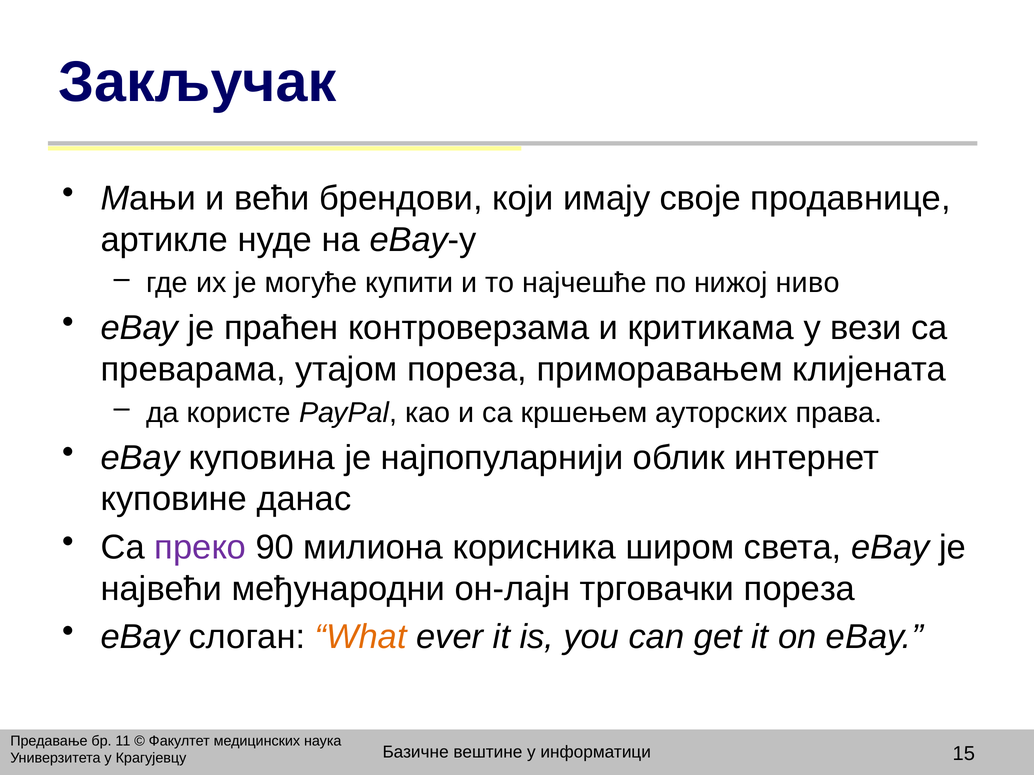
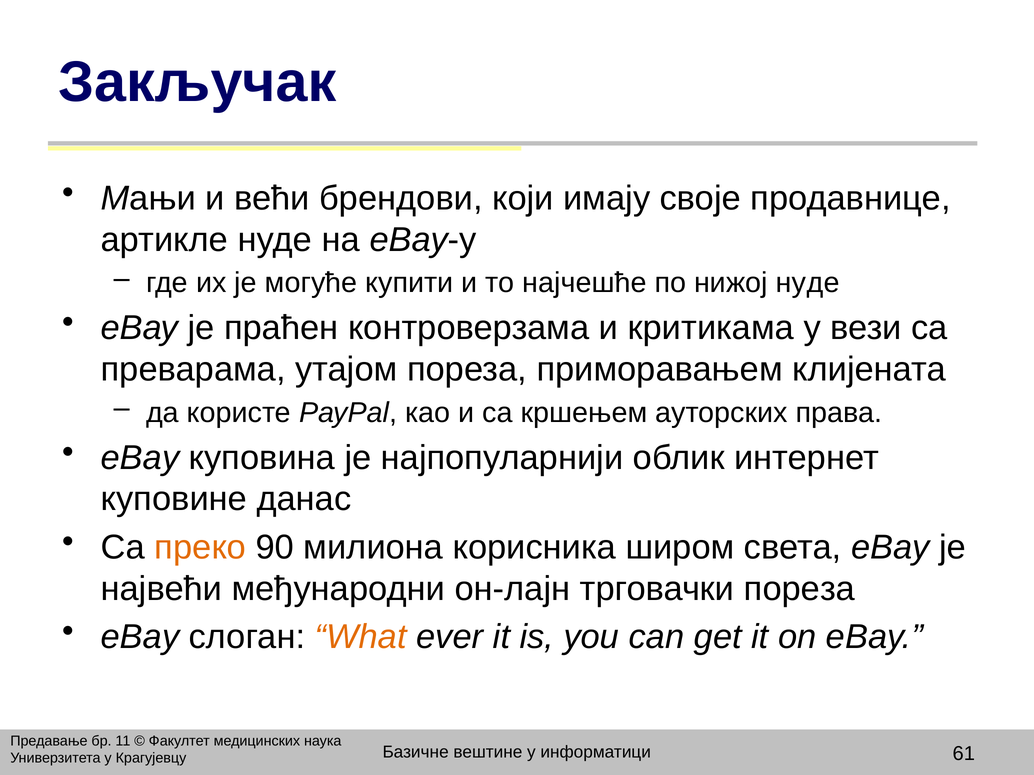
нижој ниво: ниво -> нуде (808, 283)
преко colour: purple -> orange (200, 548)
15: 15 -> 61 (964, 754)
